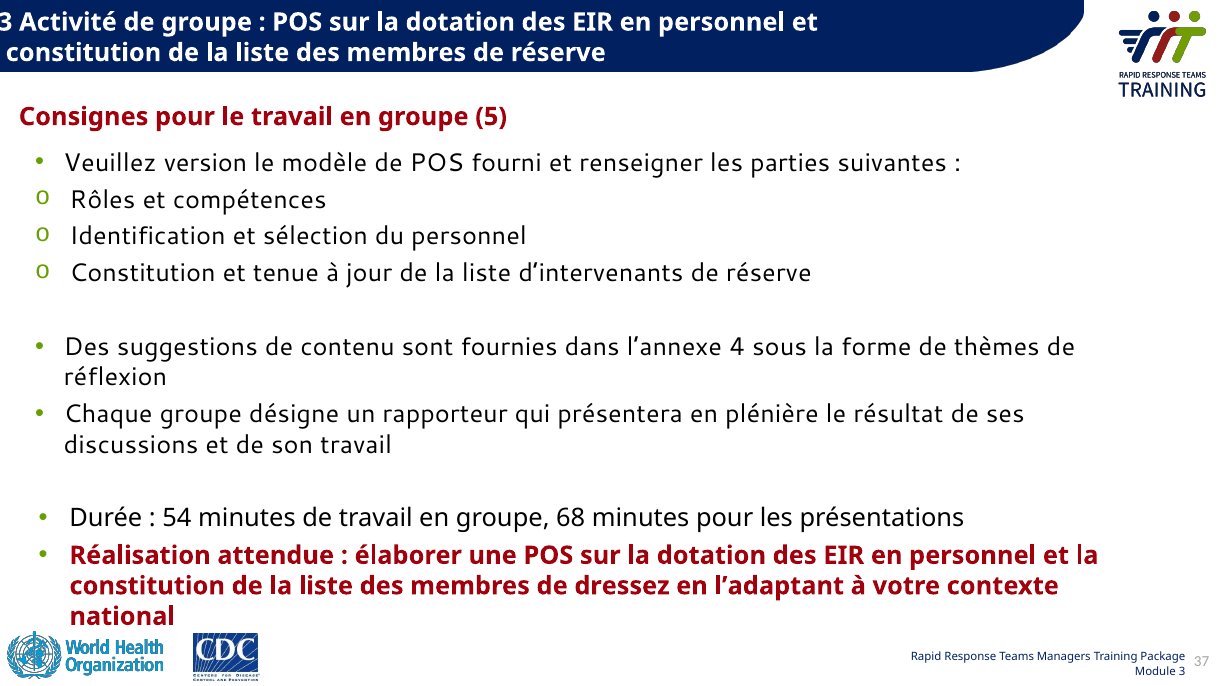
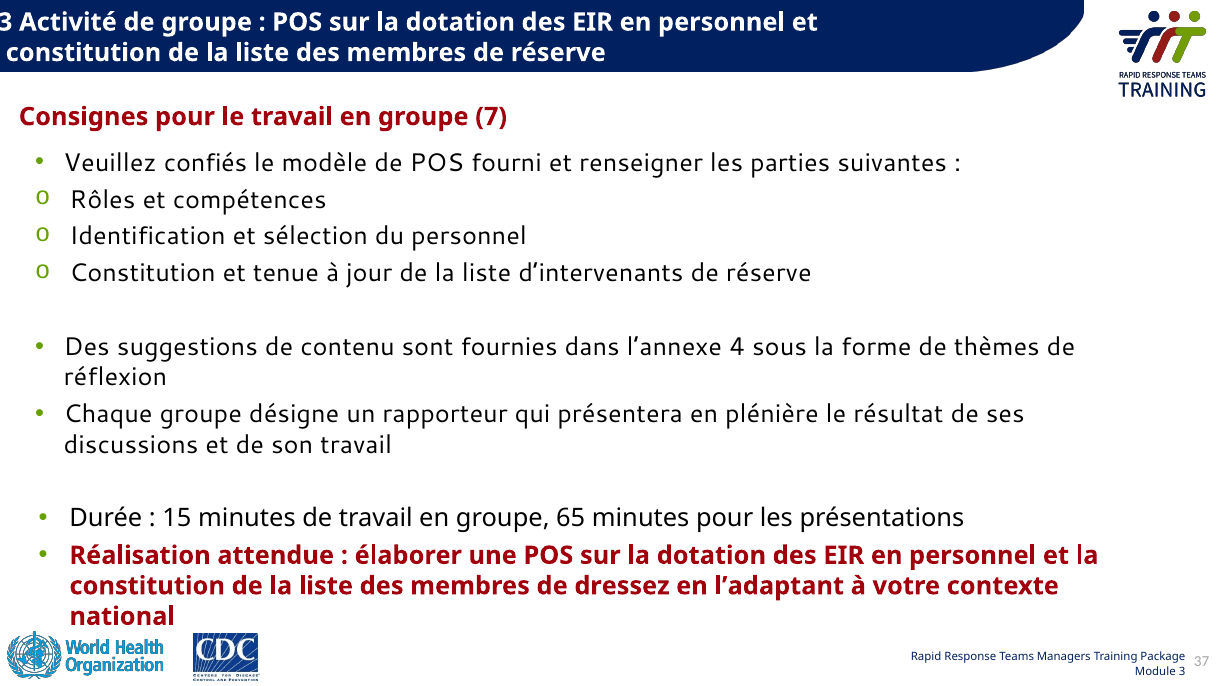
5: 5 -> 7 (491, 117)
version: version -> confiés (206, 163)
54: 54 -> 15 (177, 518)
68: 68 -> 65 (571, 518)
